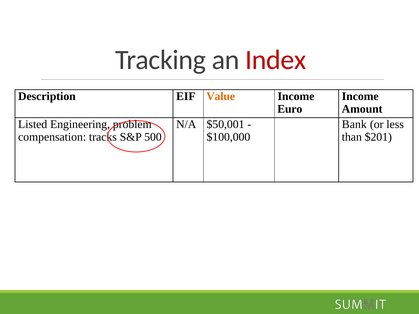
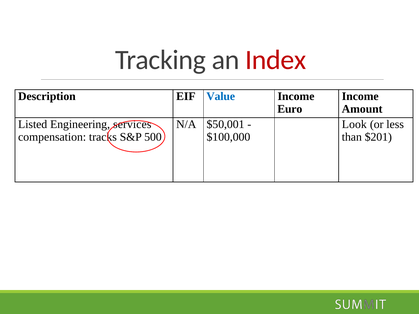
Value colour: orange -> blue (221, 96)
problem: problem -> services (132, 124)
Bank: Bank -> Look (354, 124)
